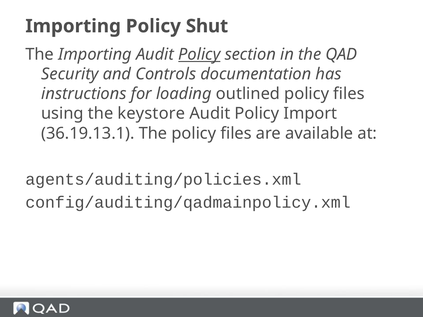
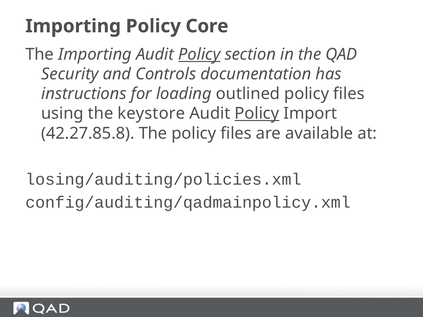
Shut: Shut -> Core (207, 26)
Policy underline: none -> present (257, 114)
36.19.13.1: 36.19.13.1 -> 42.27.85.8 (88, 133)
agents/auditing/policies.xml: agents/auditing/policies.xml -> losing/auditing/policies.xml (163, 179)
